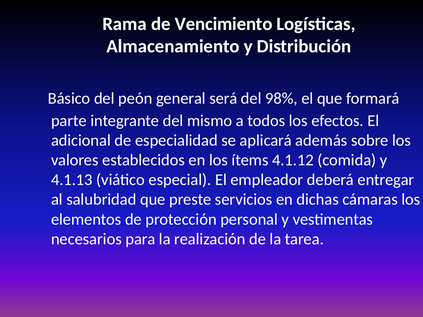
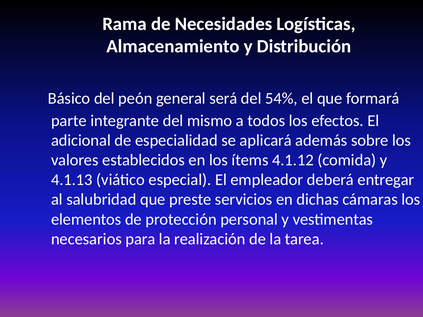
Vencimiento: Vencimiento -> Necesidades (224, 24)
98%: 98% -> 54% (281, 99)
